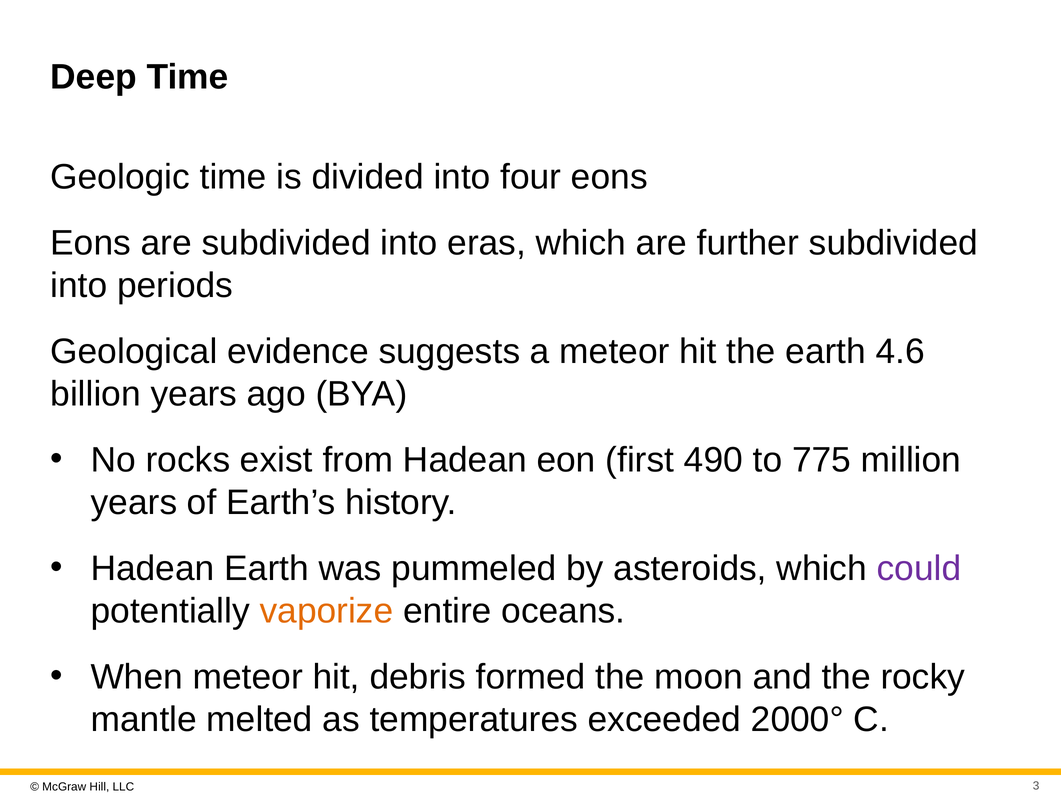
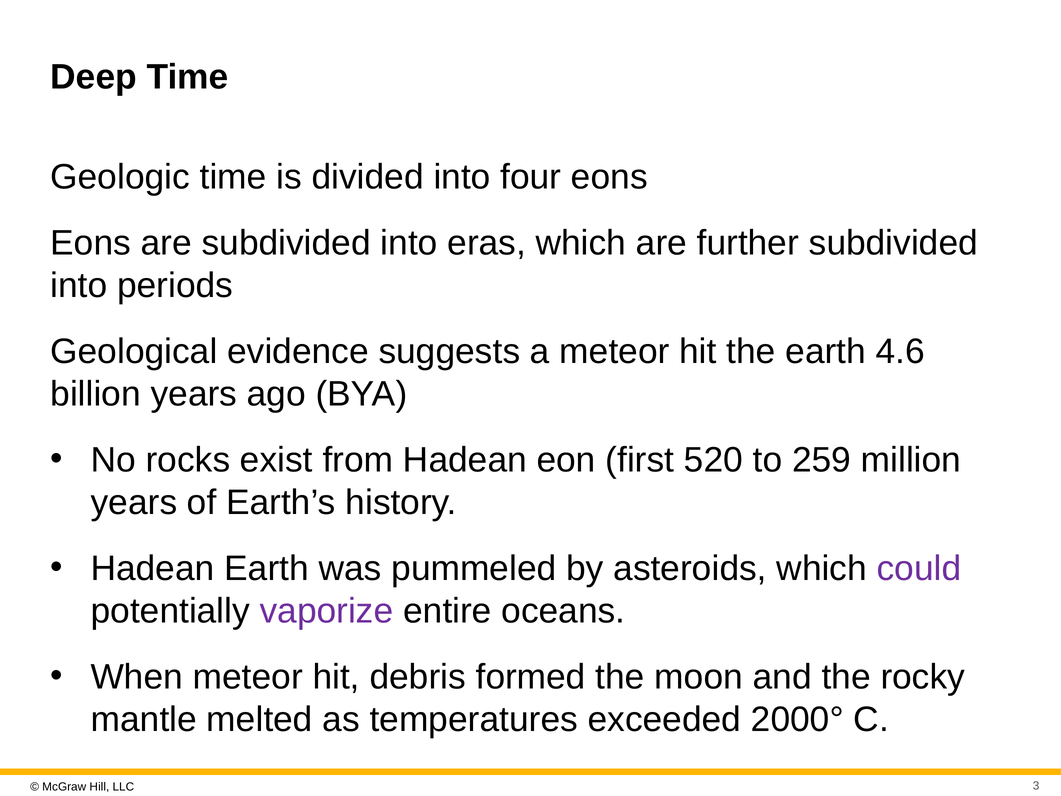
490: 490 -> 520 (713, 460)
775: 775 -> 259 (822, 460)
vaporize colour: orange -> purple (326, 611)
